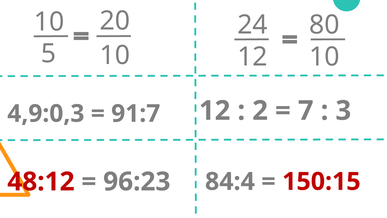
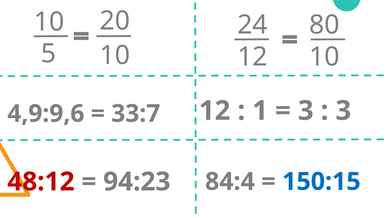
4,9:0,3: 4,9:0,3 -> 4,9:9,6 (46, 113)
91:7: 91:7 -> 33:7 (136, 113)
2: 2 -> 1 (260, 111)
7: 7 -> 3 (306, 111)
96:23: 96:23 -> 94:23 (137, 181)
150:15 colour: red -> blue (321, 181)
